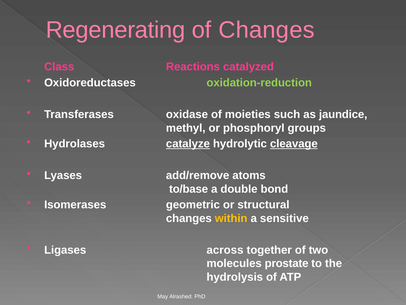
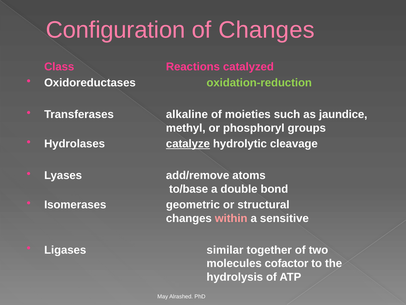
Regenerating: Regenerating -> Configuration (116, 30)
oxidase: oxidase -> alkaline (187, 114)
cleavage underline: present -> none (294, 144)
within colour: yellow -> pink (231, 218)
across: across -> similar (225, 250)
prostate: prostate -> cofactor (287, 263)
